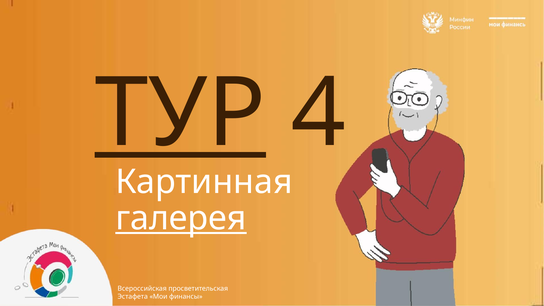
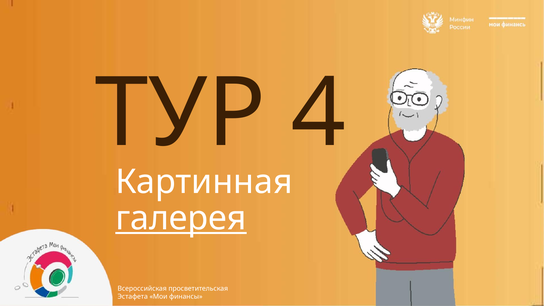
ТУР underline: present -> none (180, 113)
